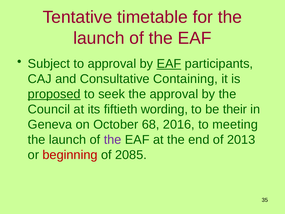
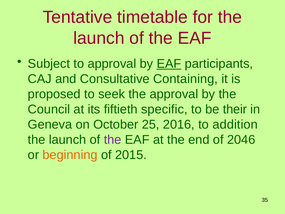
proposed underline: present -> none (54, 94)
wording: wording -> specific (164, 109)
68: 68 -> 25 (151, 124)
meeting: meeting -> addition (235, 124)
2013: 2013 -> 2046 (241, 140)
beginning colour: red -> orange (70, 155)
2085: 2085 -> 2015 (131, 155)
